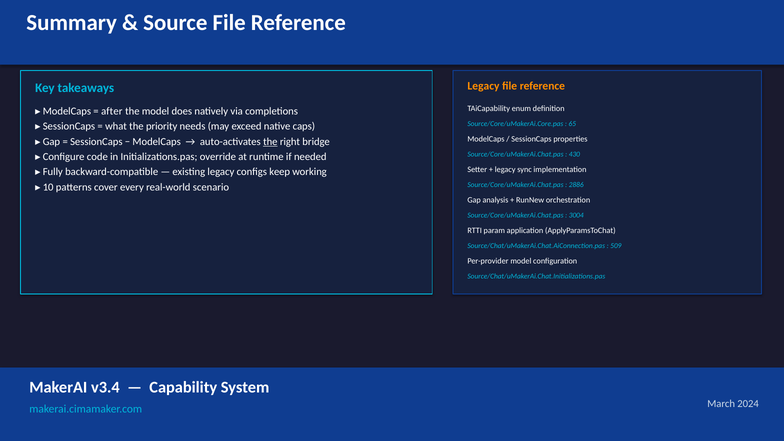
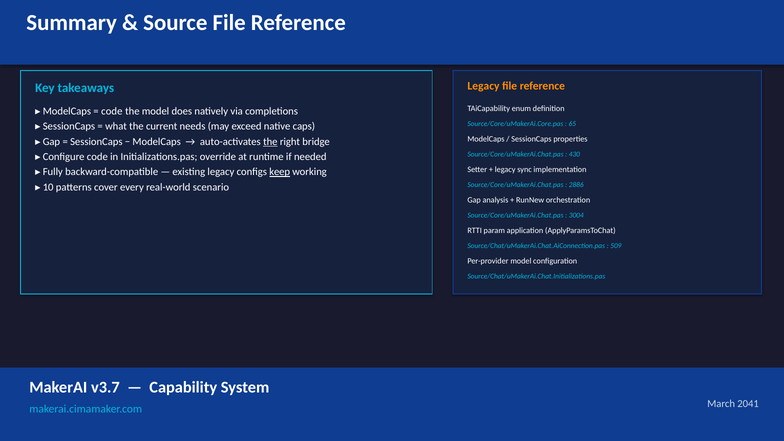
after: after -> code (112, 111)
priority: priority -> current (162, 126)
keep underline: none -> present (280, 172)
v3.4: v3.4 -> v3.7 (105, 387)
2024: 2024 -> 2041 (748, 404)
